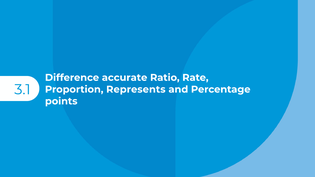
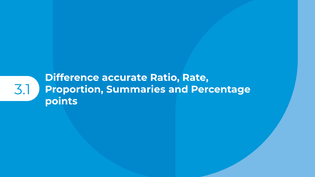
Represents: Represents -> Summaries (136, 89)
